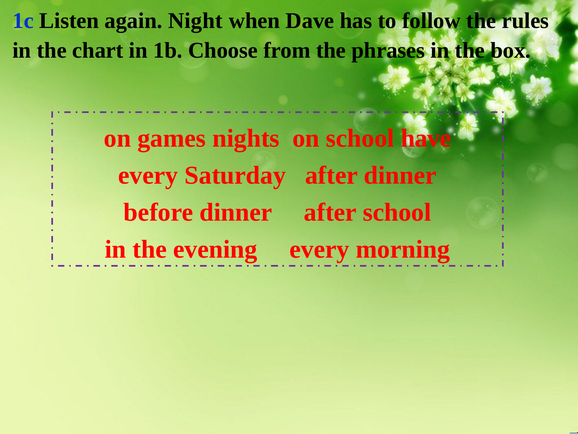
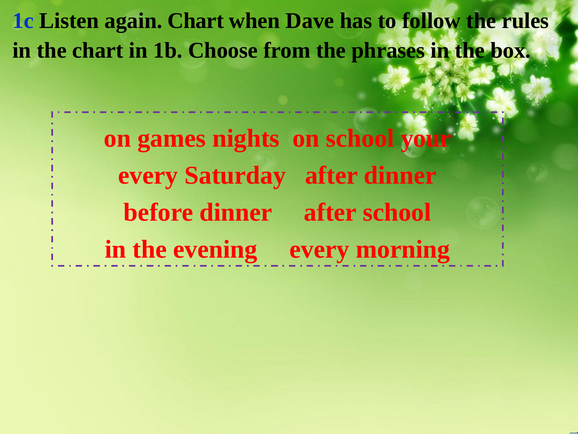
again Night: Night -> Chart (196, 21)
have: have -> your (426, 138)
